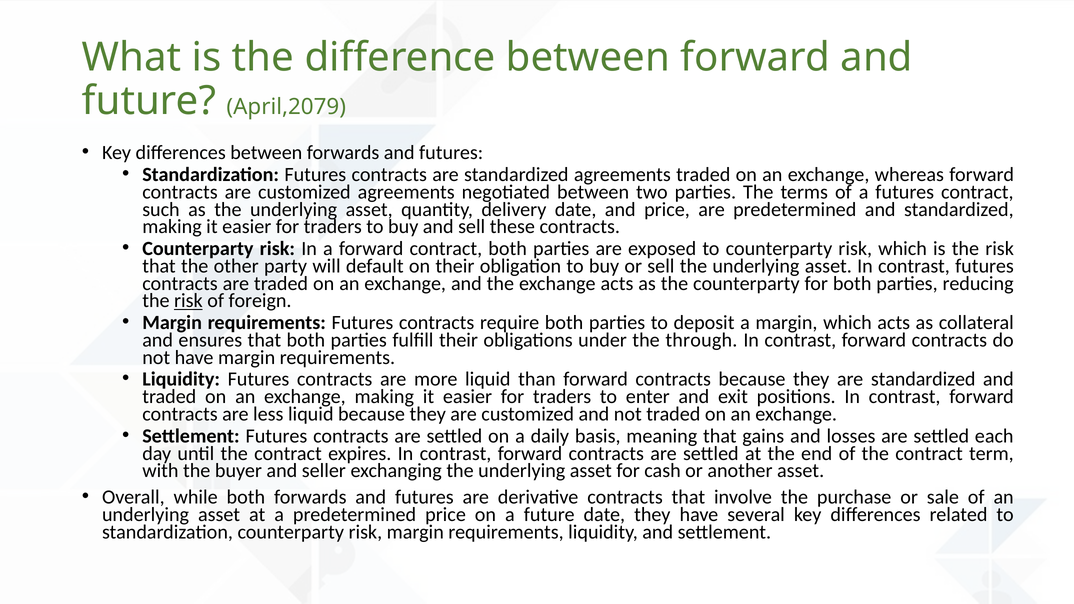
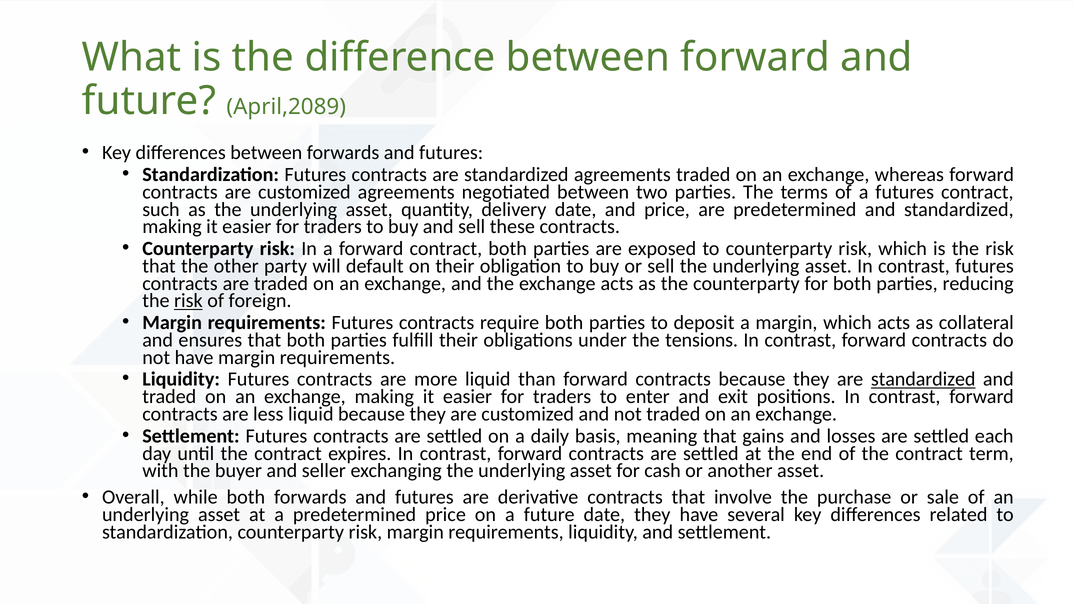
April,2079: April,2079 -> April,2089 (286, 107)
through: through -> tensions (702, 340)
standardized underline: none -> present (923, 379)
